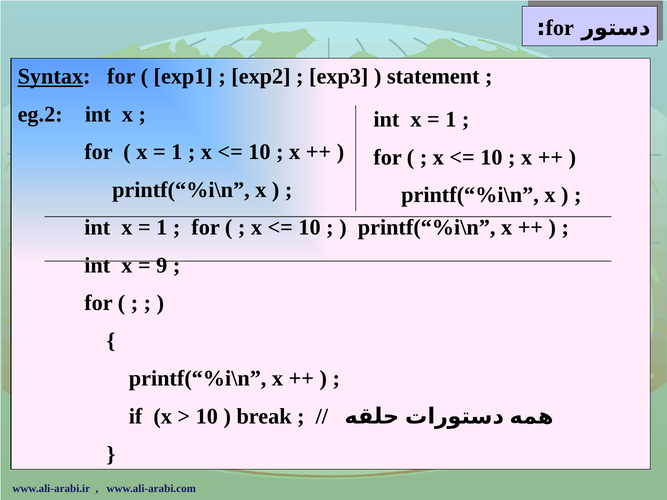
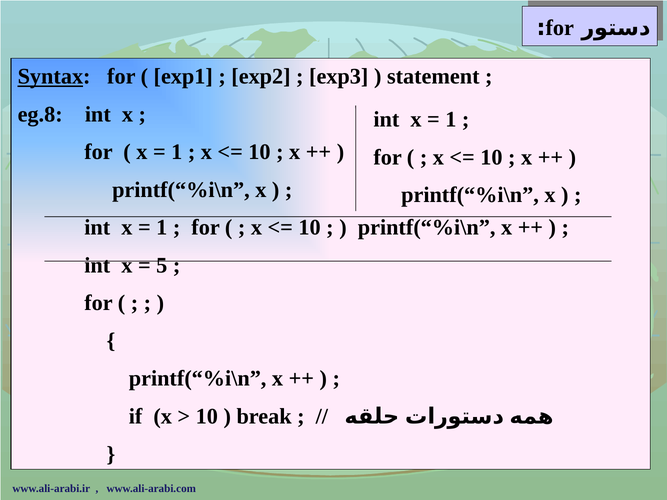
eg.2: eg.2 -> eg.8 (40, 114)
9: 9 -> 5 (162, 265)
